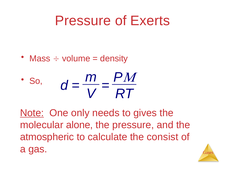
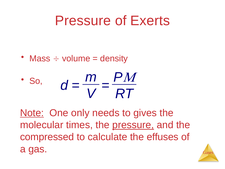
alone: alone -> times (79, 125)
pressure underline: none -> present (133, 125)
atmospheric: atmospheric -> compressed (47, 137)
consist: consist -> effuses (163, 137)
